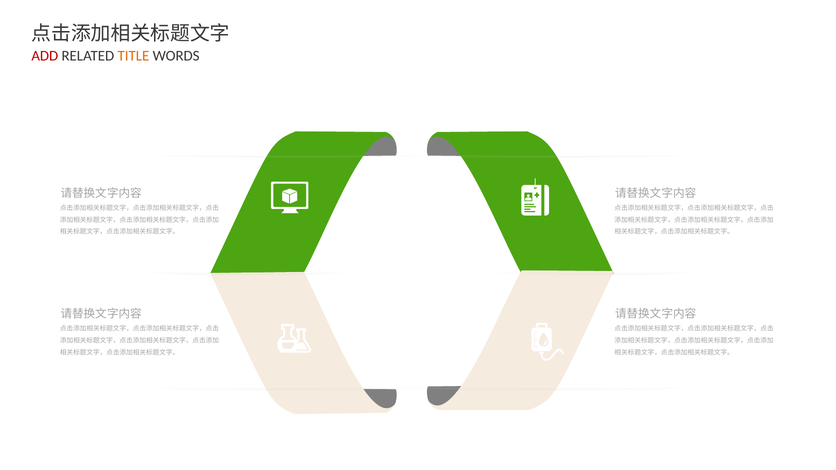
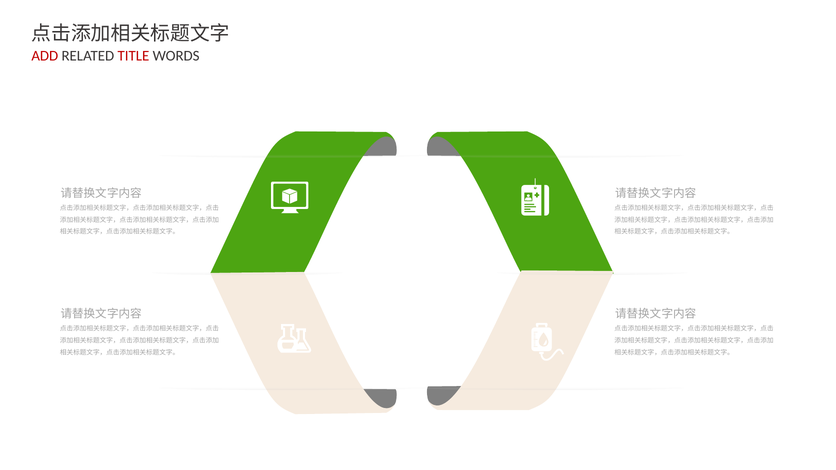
TITLE colour: orange -> red (133, 56)
